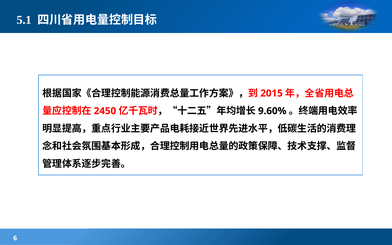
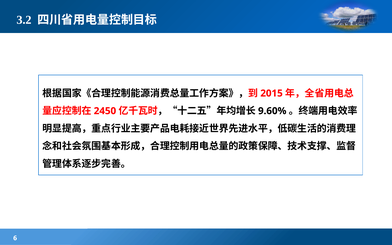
5.1: 5.1 -> 3.2 (24, 20)
